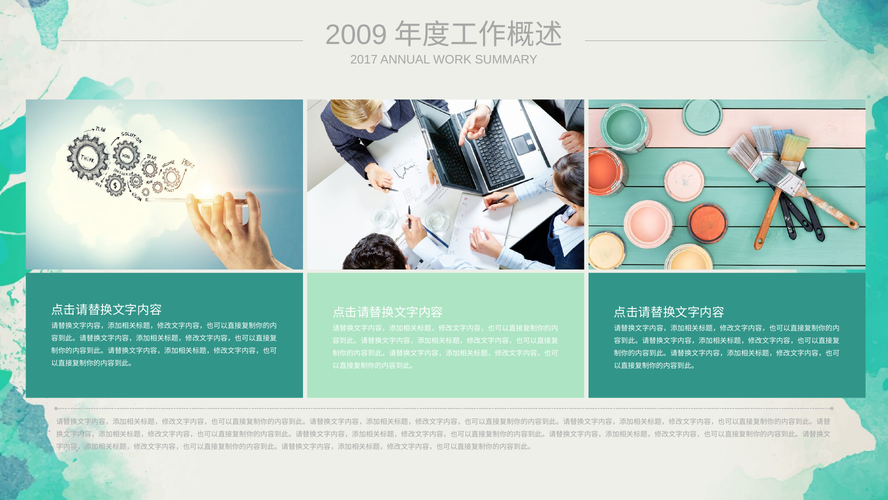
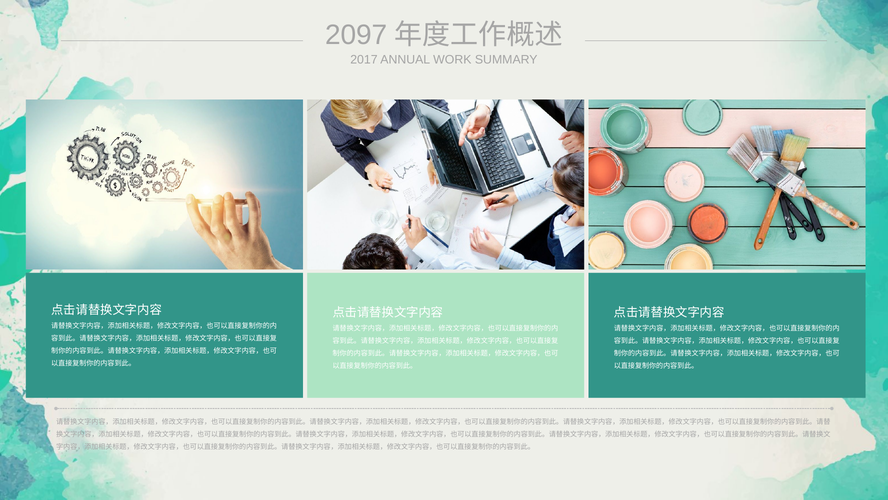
2009: 2009 -> 2097 (356, 35)
